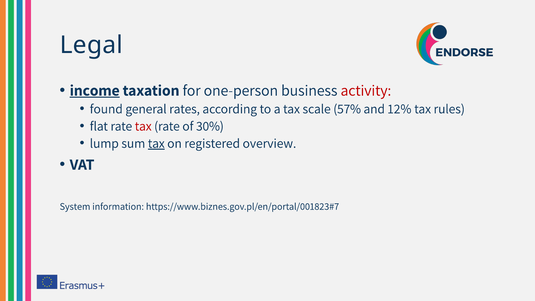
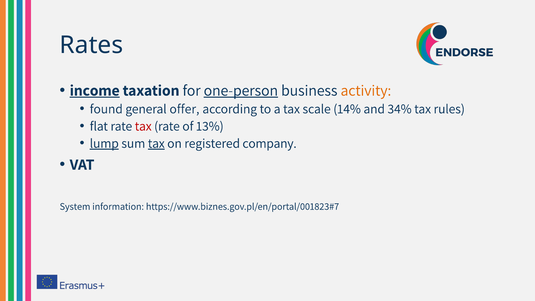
Legal: Legal -> Rates (91, 45)
one-person underline: none -> present (241, 90)
activity colour: red -> orange (366, 90)
rates: rates -> offer (184, 109)
57%: 57% -> 14% (347, 109)
12%: 12% -> 34% (400, 109)
30%: 30% -> 13% (210, 126)
lump underline: none -> present (104, 143)
overview: overview -> company (270, 143)
